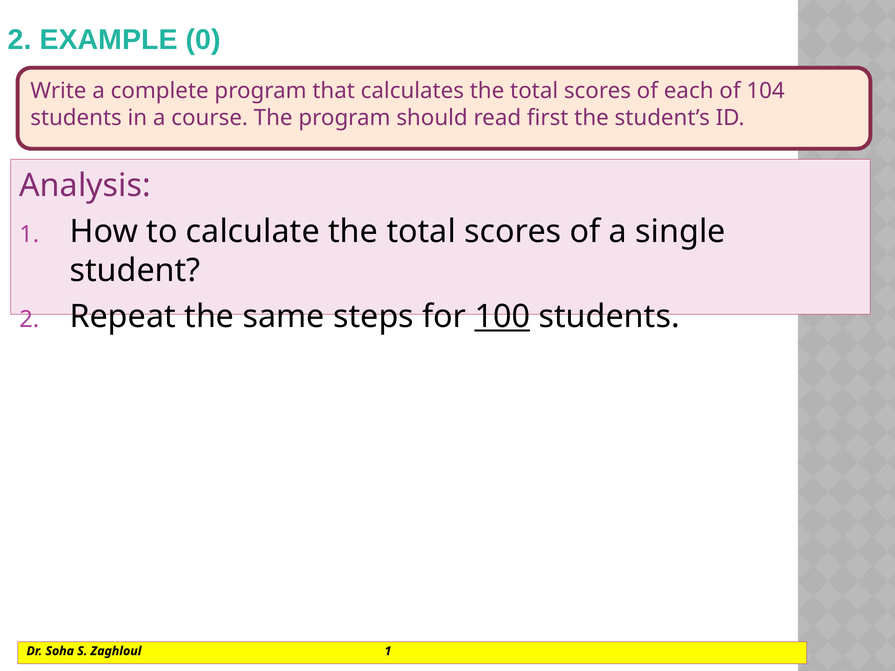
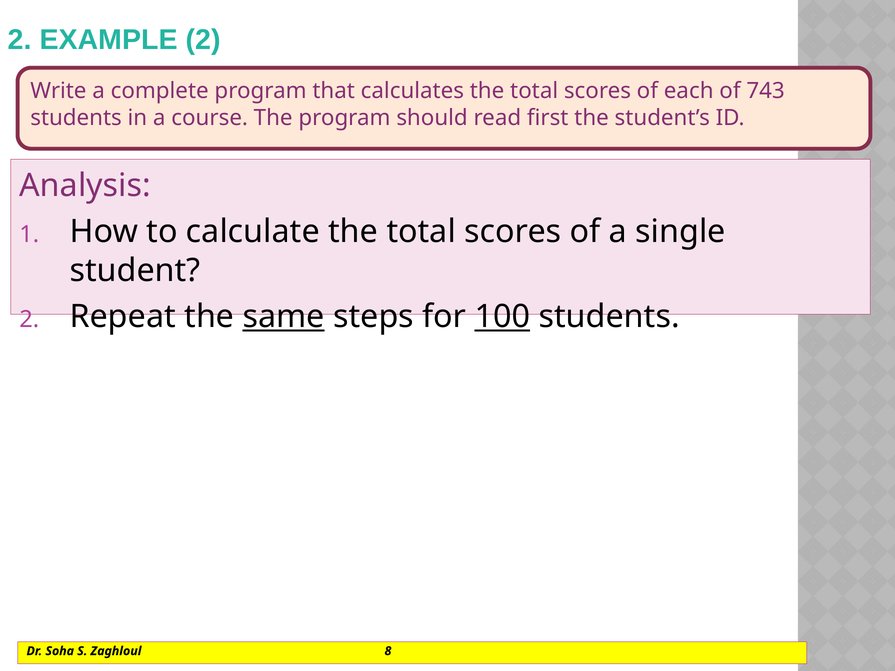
EXAMPLE 0: 0 -> 2 (203, 40)
104: 104 -> 743 (766, 91)
same underline: none -> present (284, 317)
Zaghloul 1: 1 -> 8 (388, 651)
